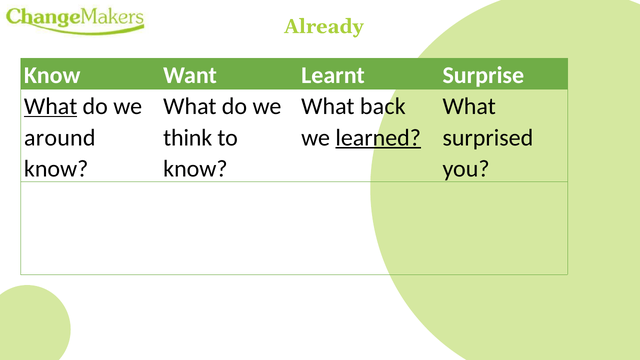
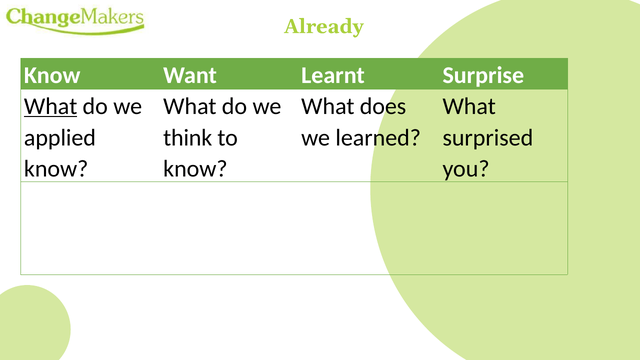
back: back -> does (383, 106)
around: around -> applied (60, 138)
learned underline: present -> none (378, 138)
